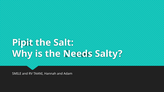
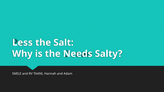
Pipit: Pipit -> Less (22, 43)
